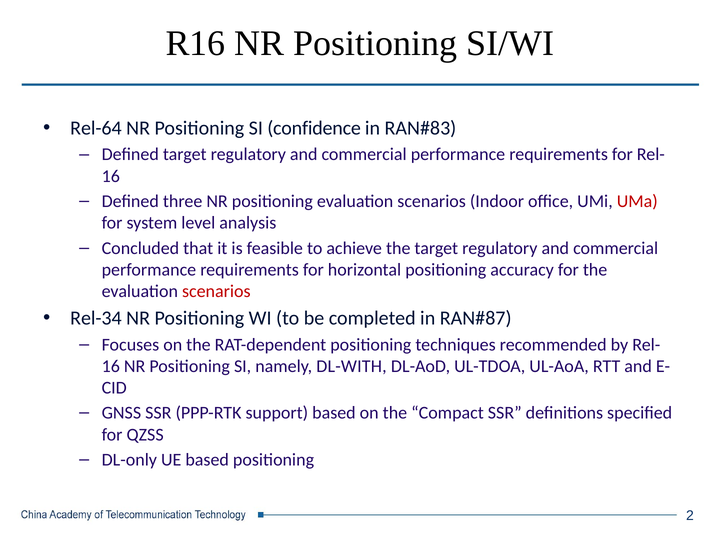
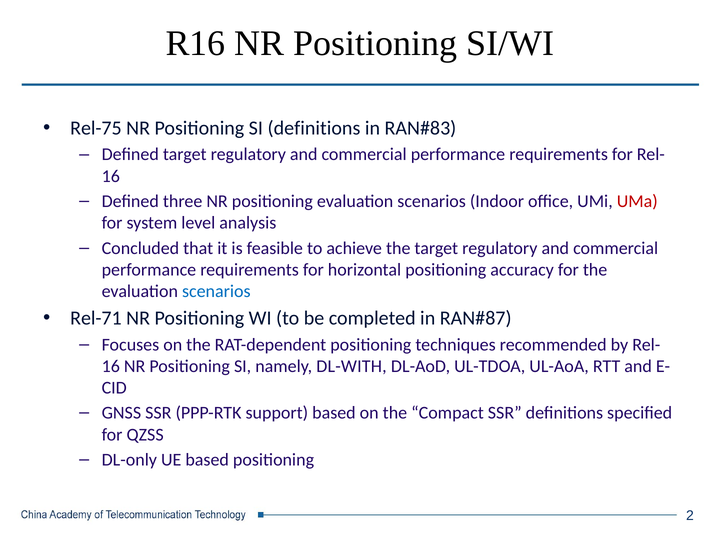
Rel-64: Rel-64 -> Rel-75 (96, 128)
SI confidence: confidence -> definitions (314, 128)
scenarios colour: red -> blue (216, 291)
Rel-34: Rel-34 -> Rel-71 (96, 318)
